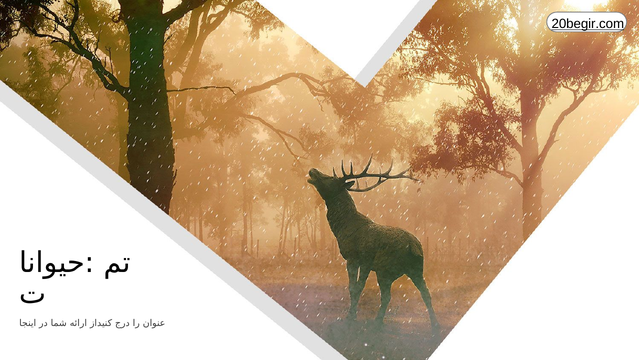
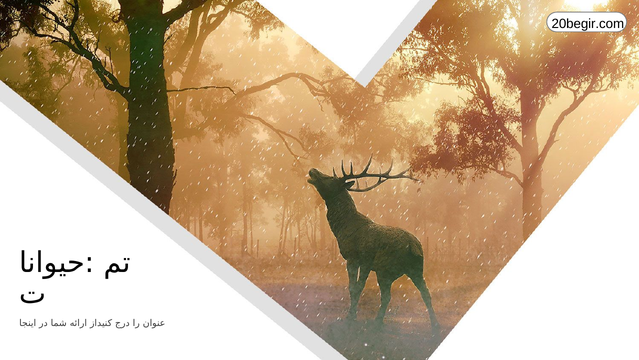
20begir.com underline: present -> none (588, 24)
